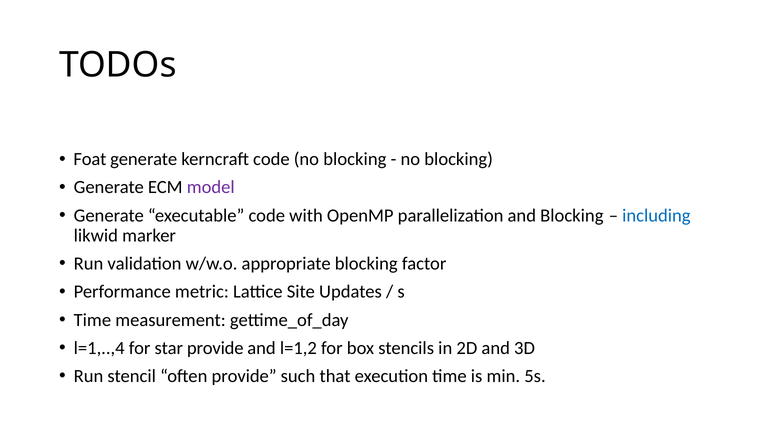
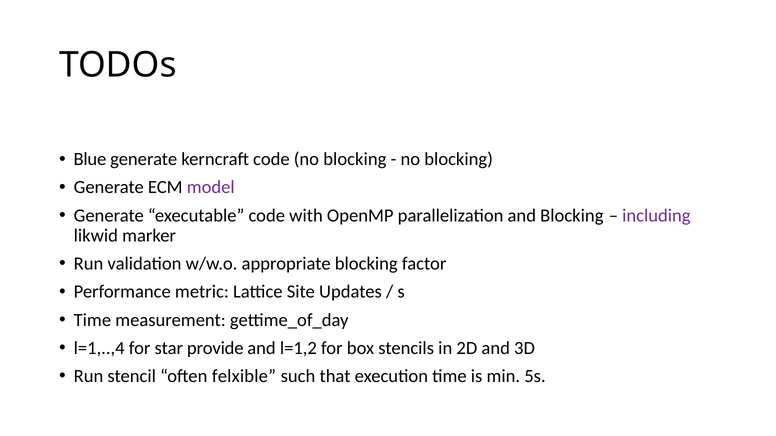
Foat: Foat -> Blue (90, 159)
including colour: blue -> purple (656, 216)
often provide: provide -> felxible (244, 377)
